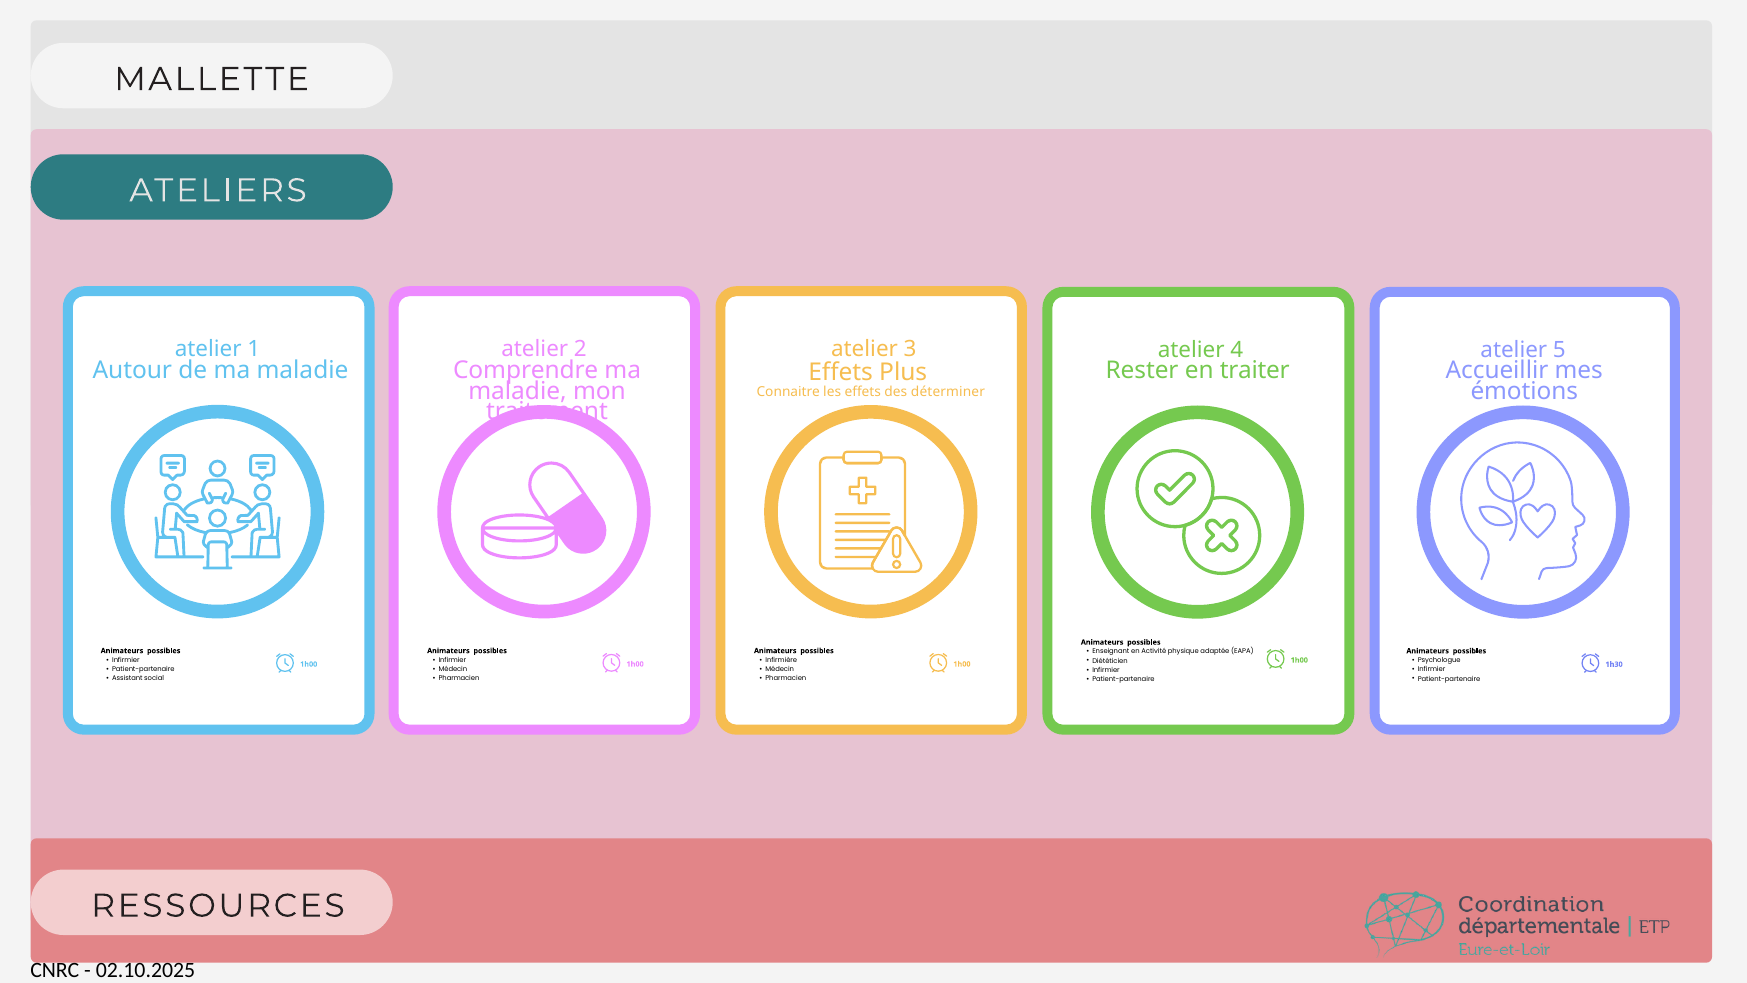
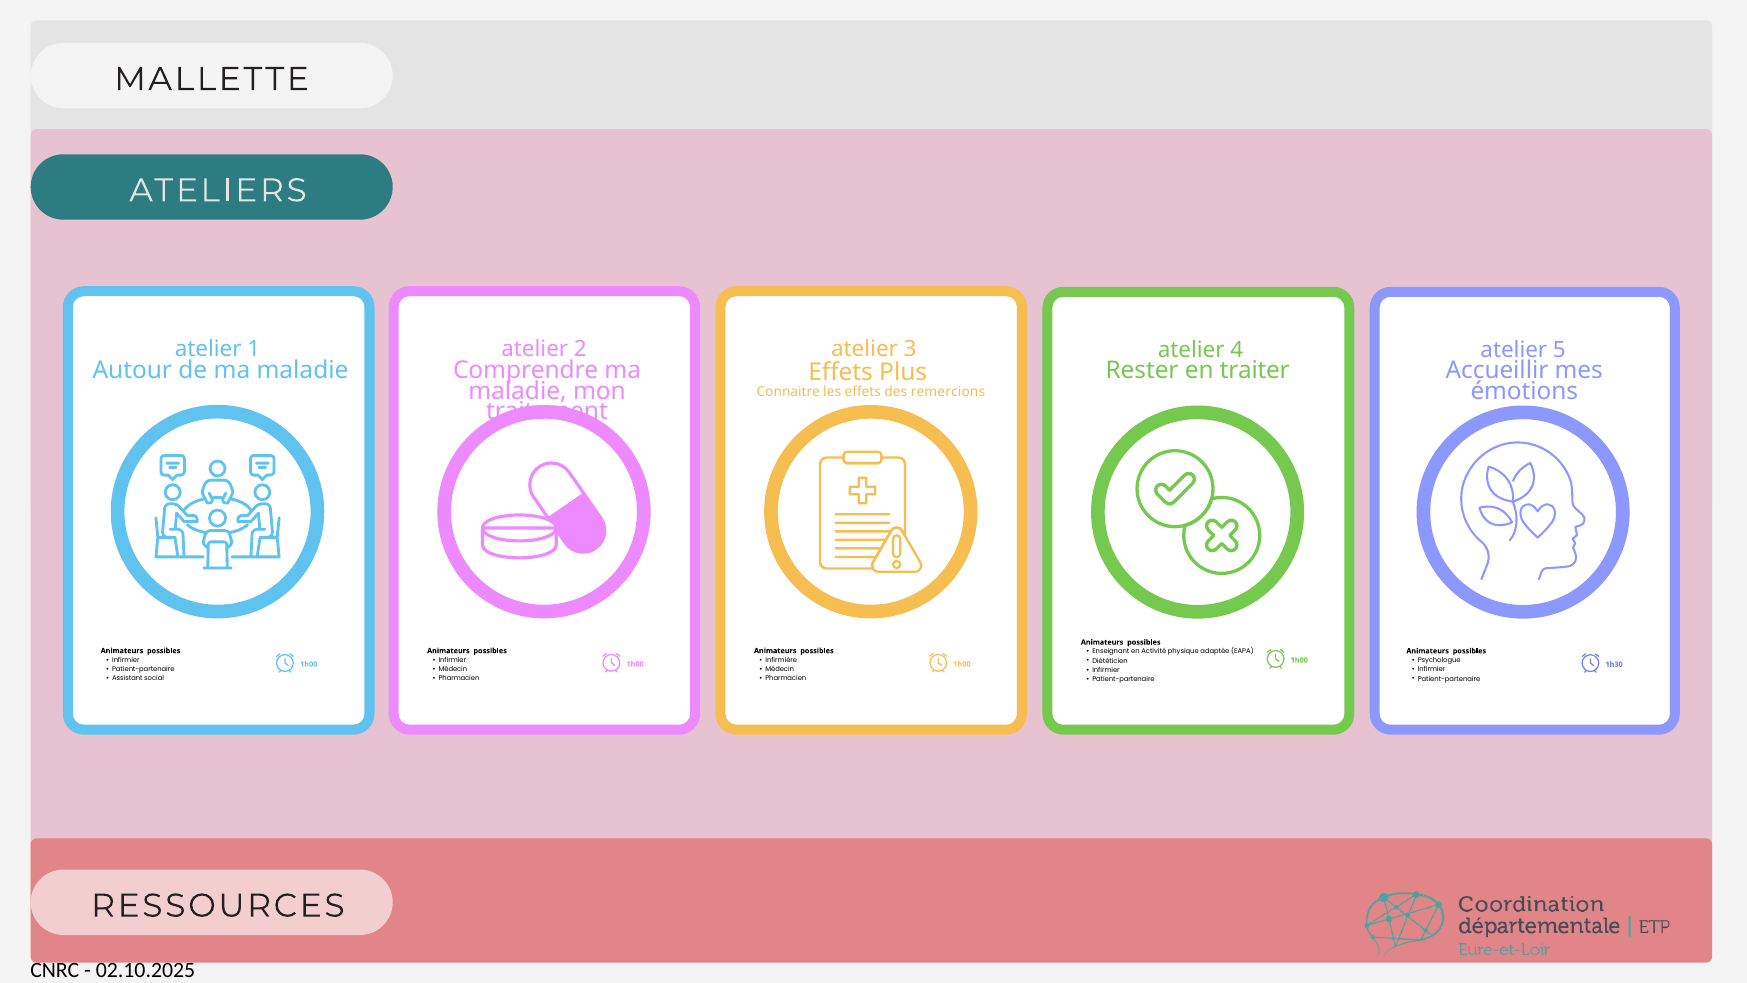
déterminer: déterminer -> remercions (948, 392)
